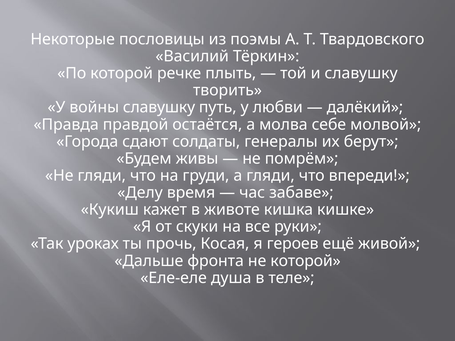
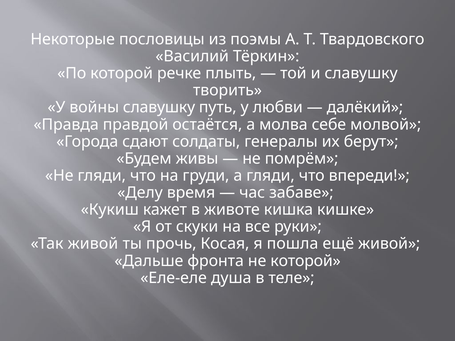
Так уроках: уроках -> живой (93, 244)
героев: героев -> пошла (293, 244)
